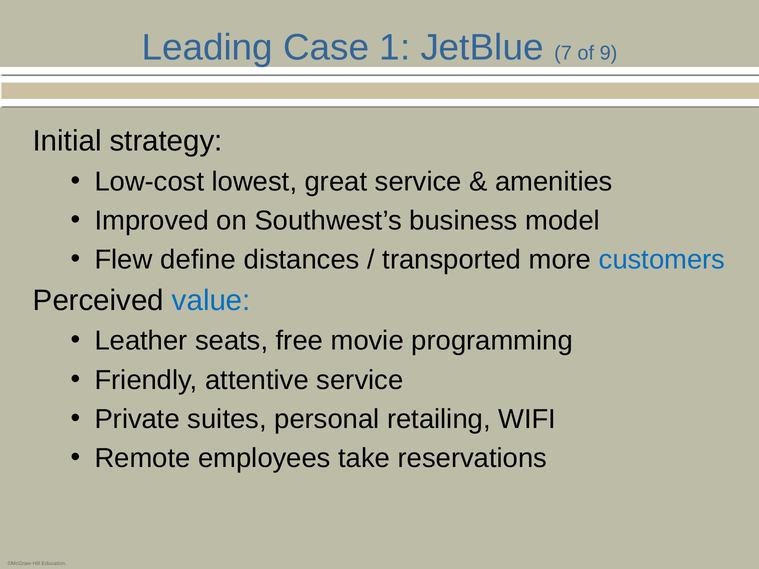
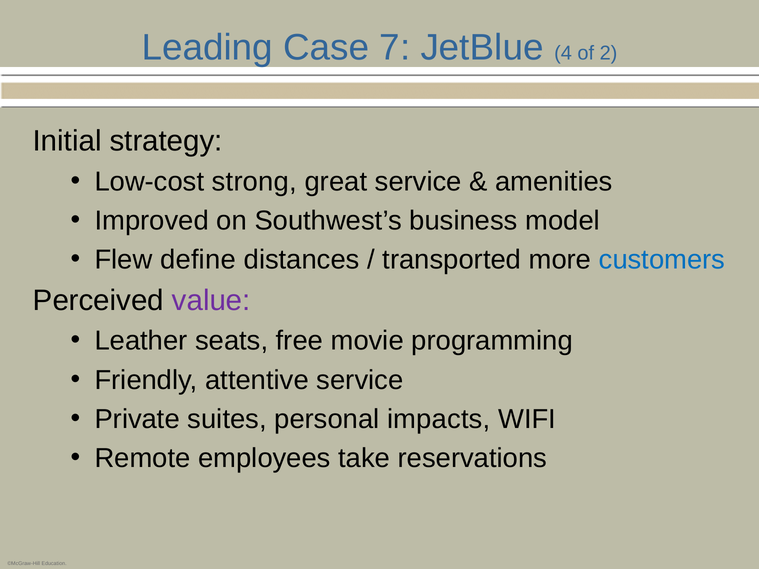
1: 1 -> 7 (395, 47)
7: 7 -> 4 (563, 53)
9: 9 -> 2 (609, 53)
lowest: lowest -> strong (254, 182)
value colour: blue -> purple (211, 301)
retailing: retailing -> impacts (439, 419)
